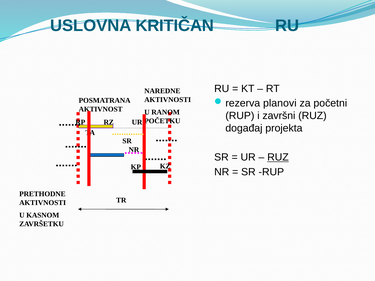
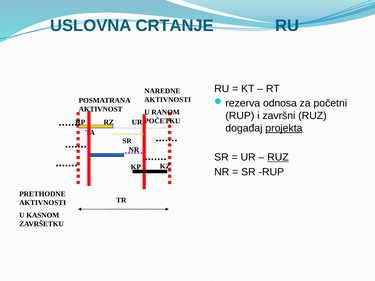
KRITIČAN: KRITIČAN -> CRTANJE (175, 26)
planovi: planovi -> odnosa (280, 103)
projekta underline: none -> present (284, 128)
